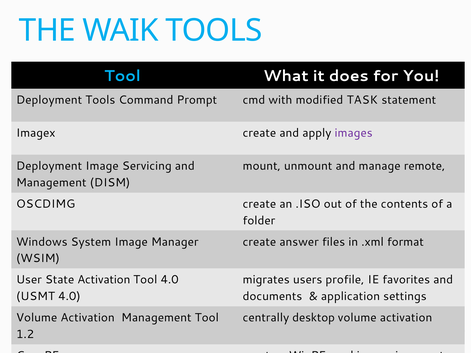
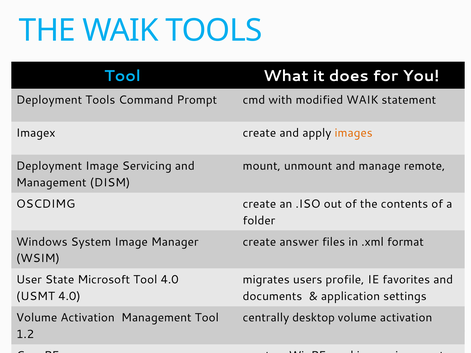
modified TASK: TASK -> WAIK (362, 100)
images colour: purple -> orange (354, 133)
State Activation: Activation -> Microsoft (104, 280)
